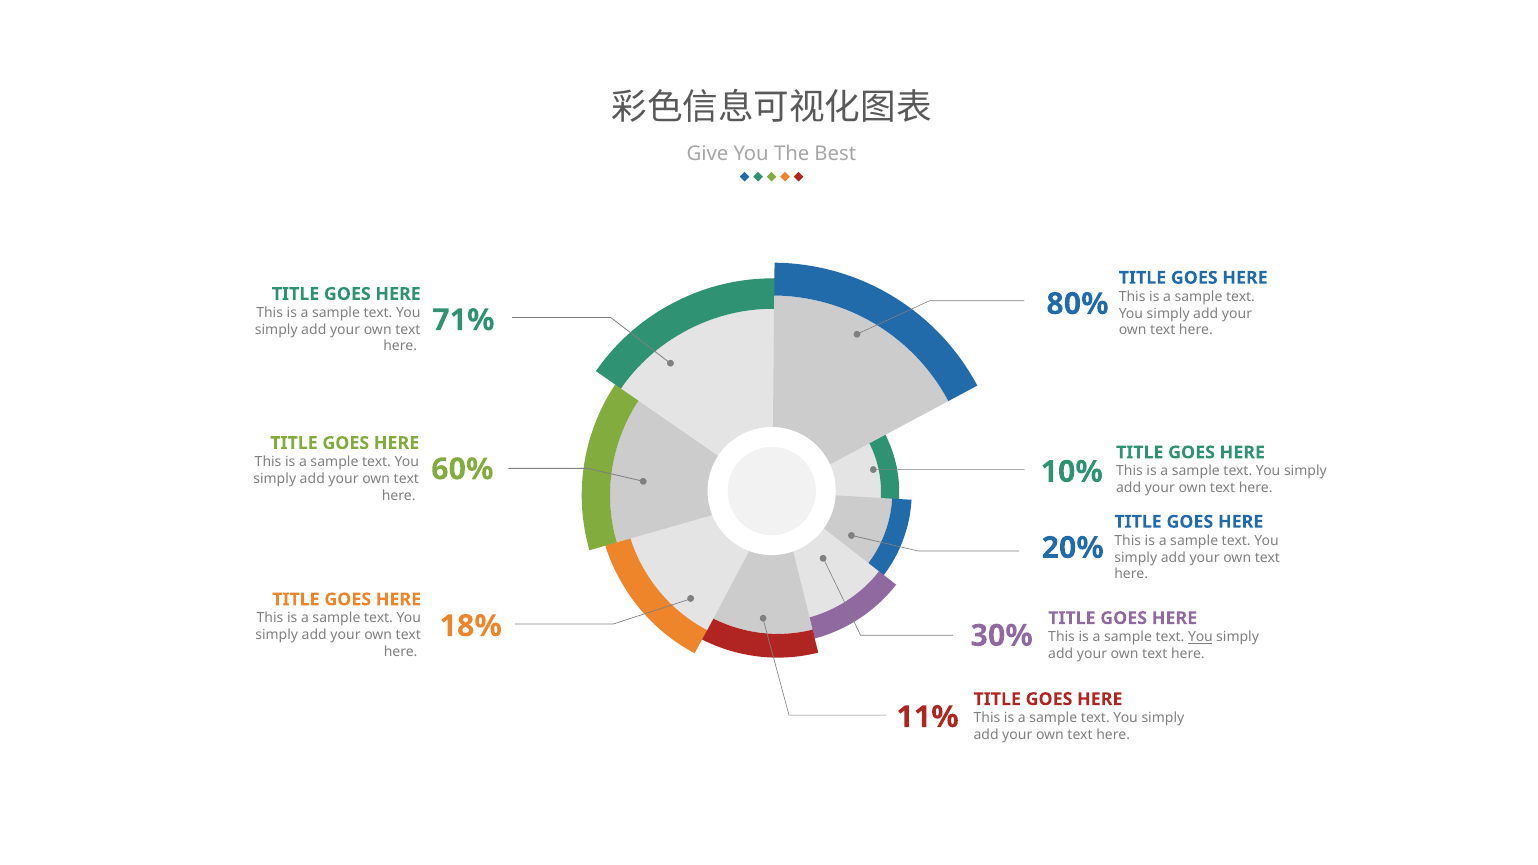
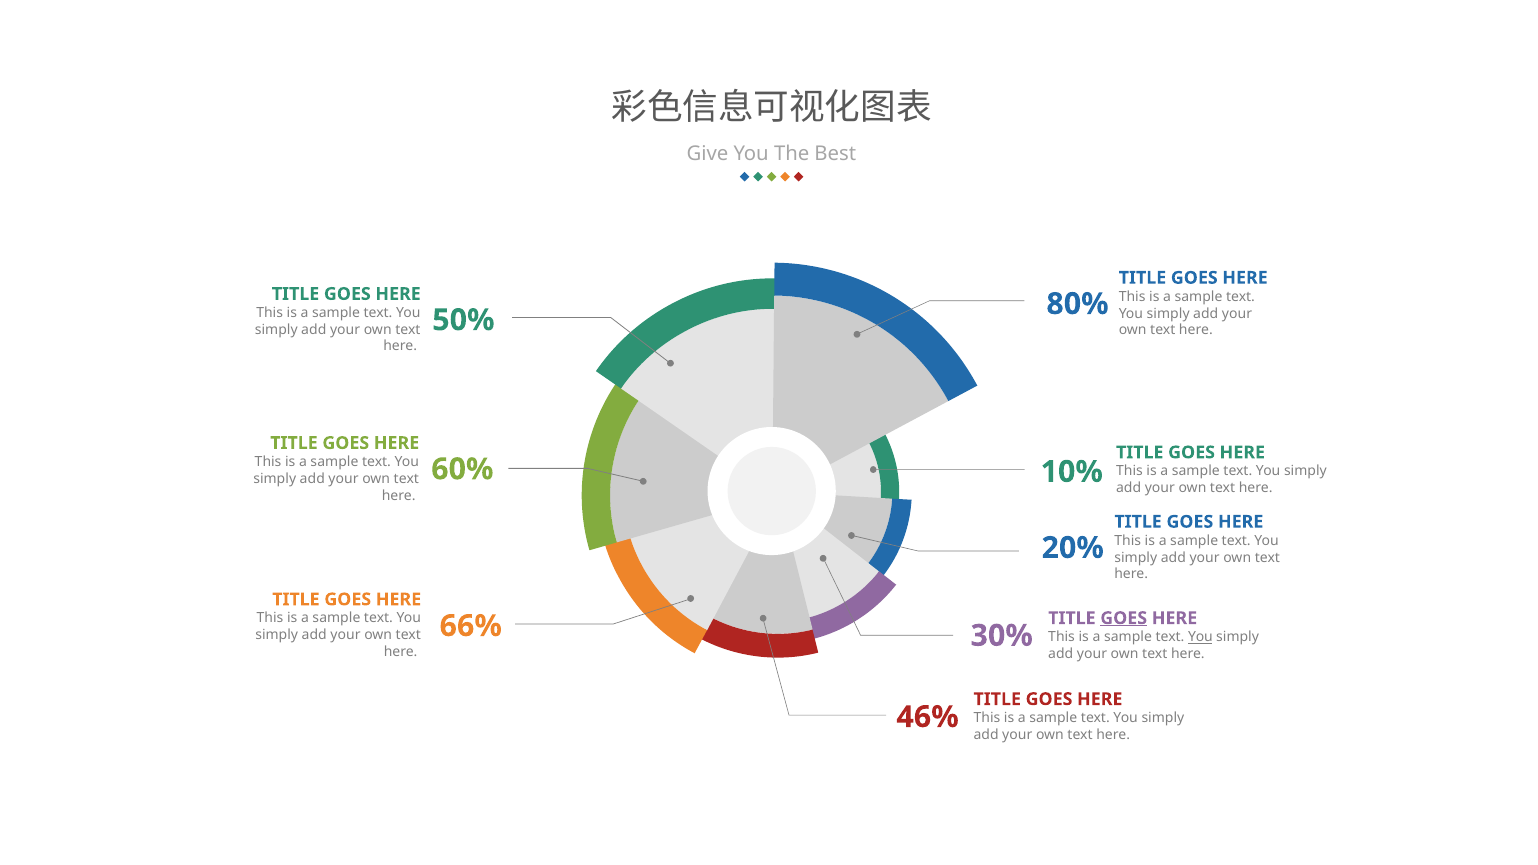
71%: 71% -> 50% (463, 320)
GOES underline: none -> present (1124, 618)
18%: 18% -> 66% (471, 626)
11%: 11% -> 46% (928, 717)
